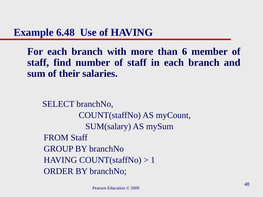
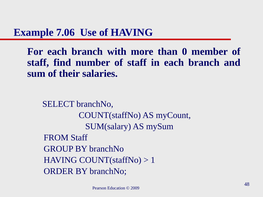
6.48: 6.48 -> 7.06 (66, 32)
6: 6 -> 0 (185, 52)
